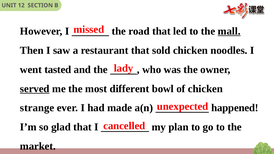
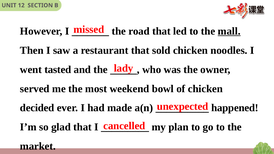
served underline: present -> none (35, 89)
different: different -> weekend (129, 89)
strange: strange -> decided (37, 108)
